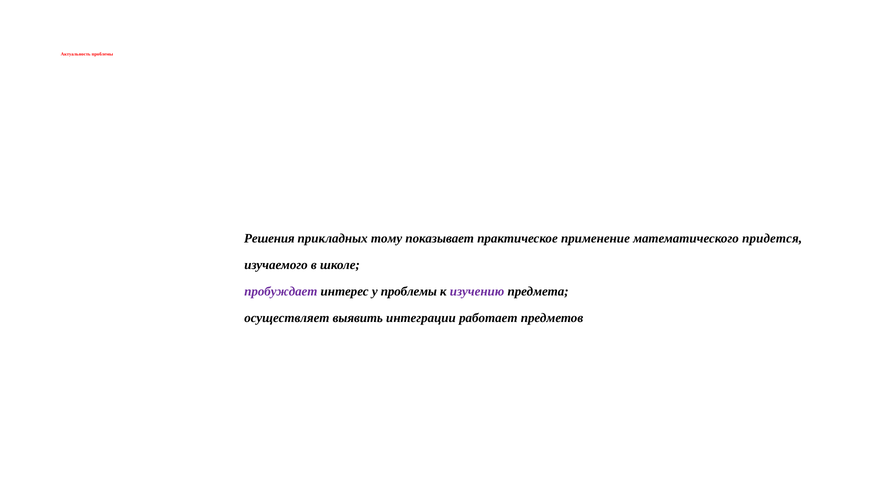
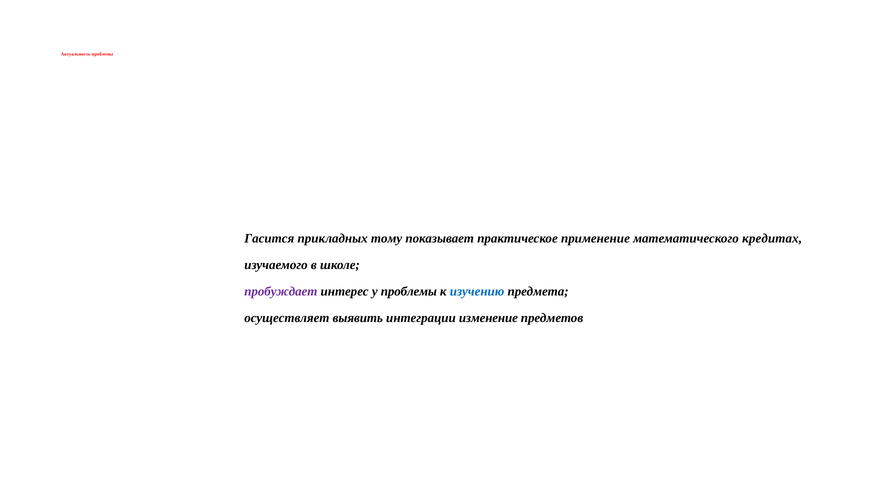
Решения: Решения -> Гасится (269, 238)
придется: придется -> кредитах (772, 238)
изучению colour: purple -> blue (477, 291)
работает: работает -> изменение (488, 318)
